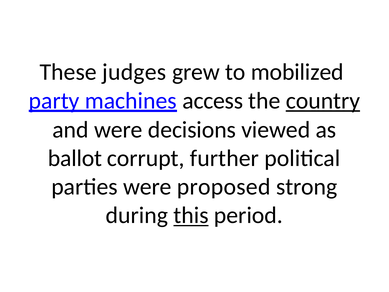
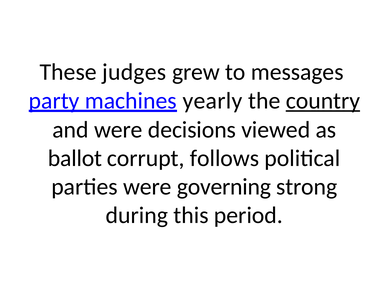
mobilized: mobilized -> messages (297, 72)
access: access -> yearly (212, 101)
further: further -> follows (225, 158)
proposed: proposed -> governing (224, 187)
this underline: present -> none (191, 215)
